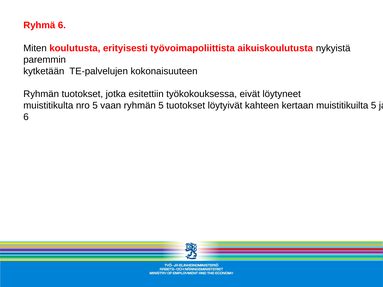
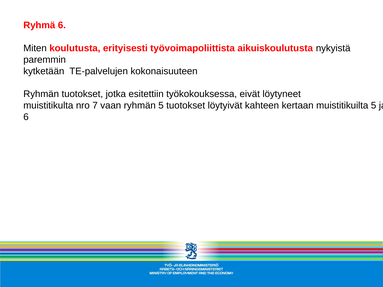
nro 5: 5 -> 7 (95, 106)
